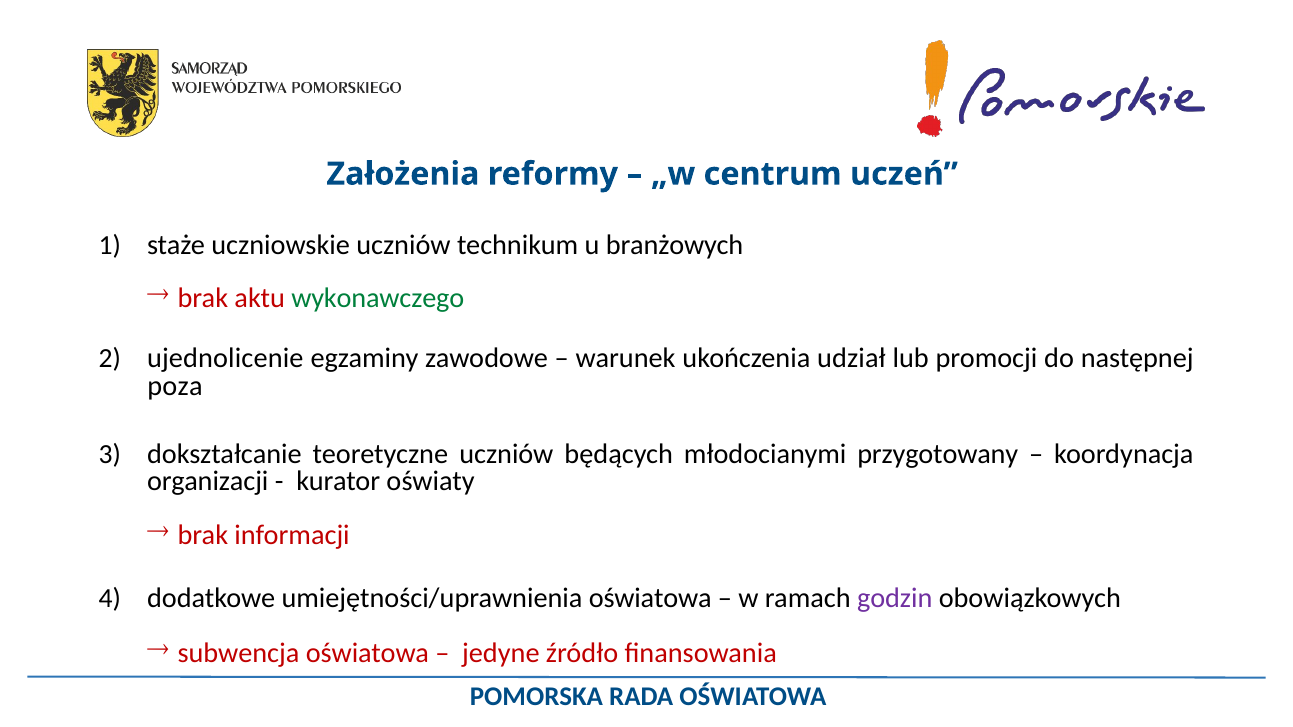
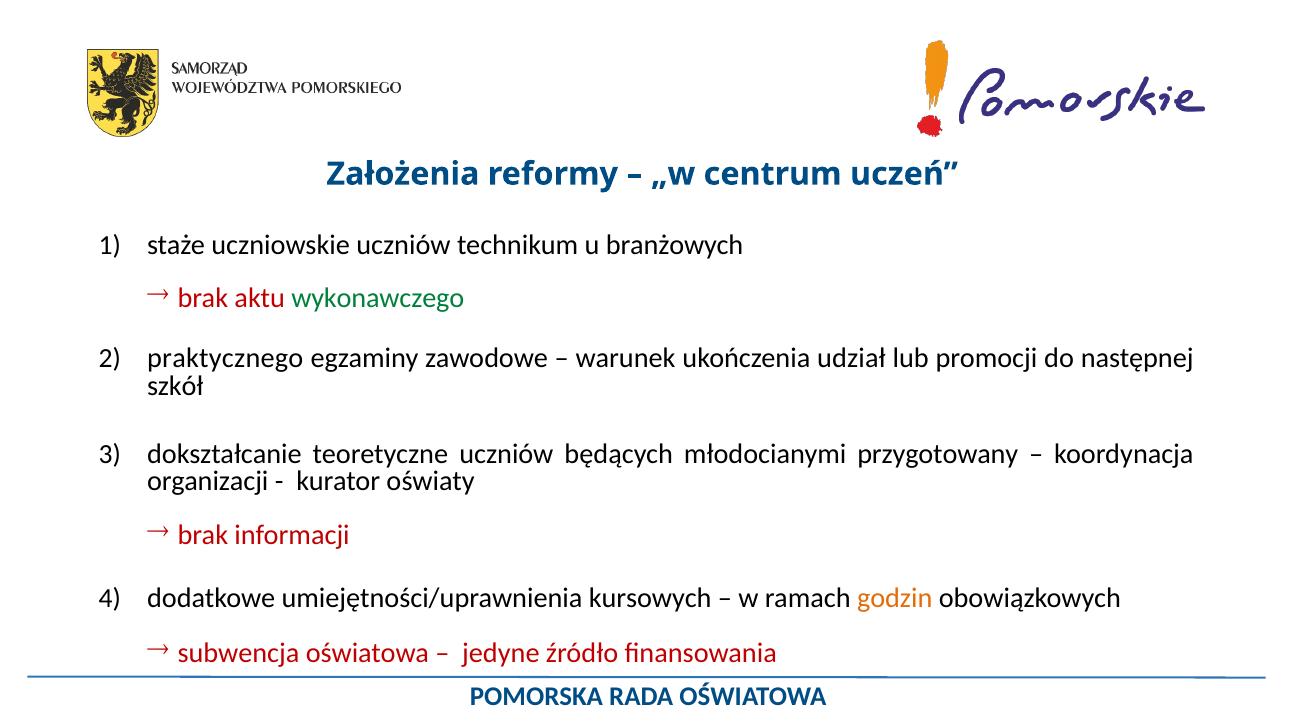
ujednolicenie: ujednolicenie -> praktycznego (225, 359)
poza: poza -> szkół (175, 386)
umiejętności/uprawnienia oświatowa: oświatowa -> kursowych (650, 599)
godzin colour: purple -> orange (895, 599)
